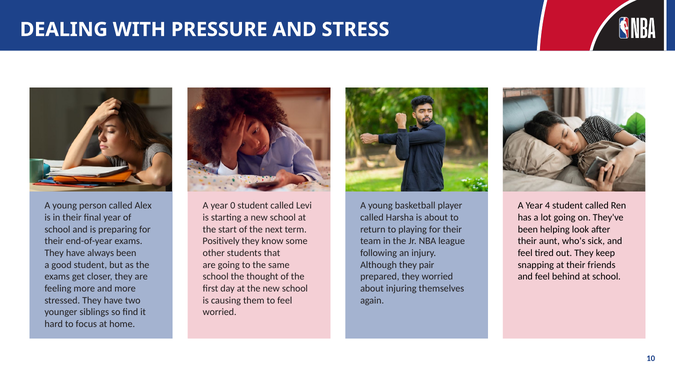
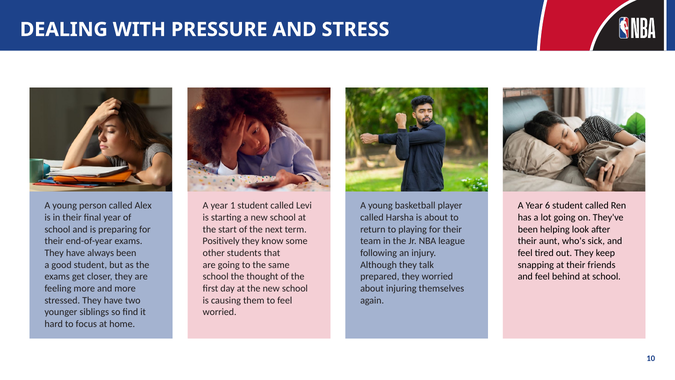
0: 0 -> 1 (233, 206)
4: 4 -> 6 (548, 206)
pair: pair -> talk (427, 265)
